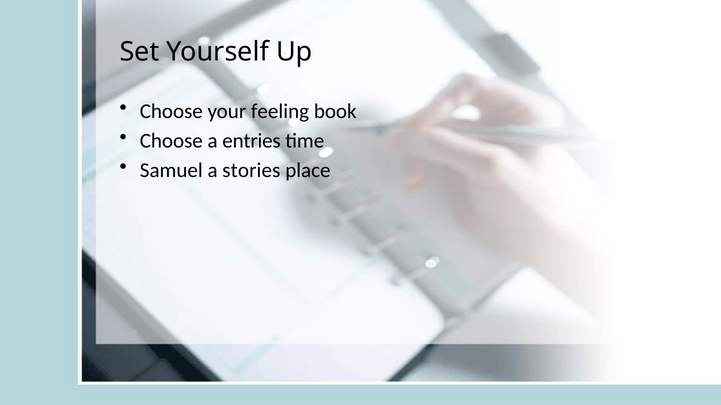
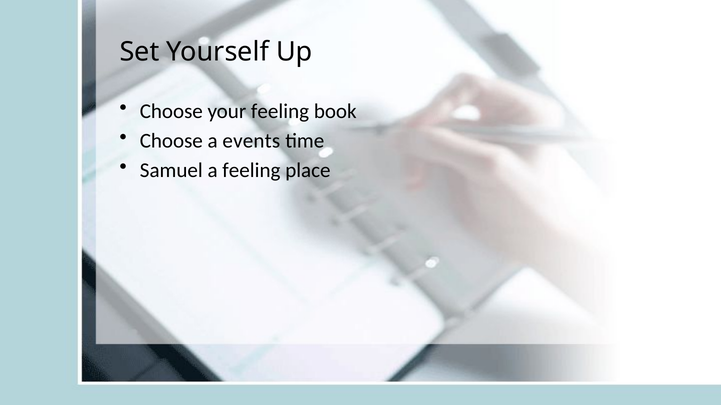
entries: entries -> events (251, 141)
a stories: stories -> feeling (251, 170)
